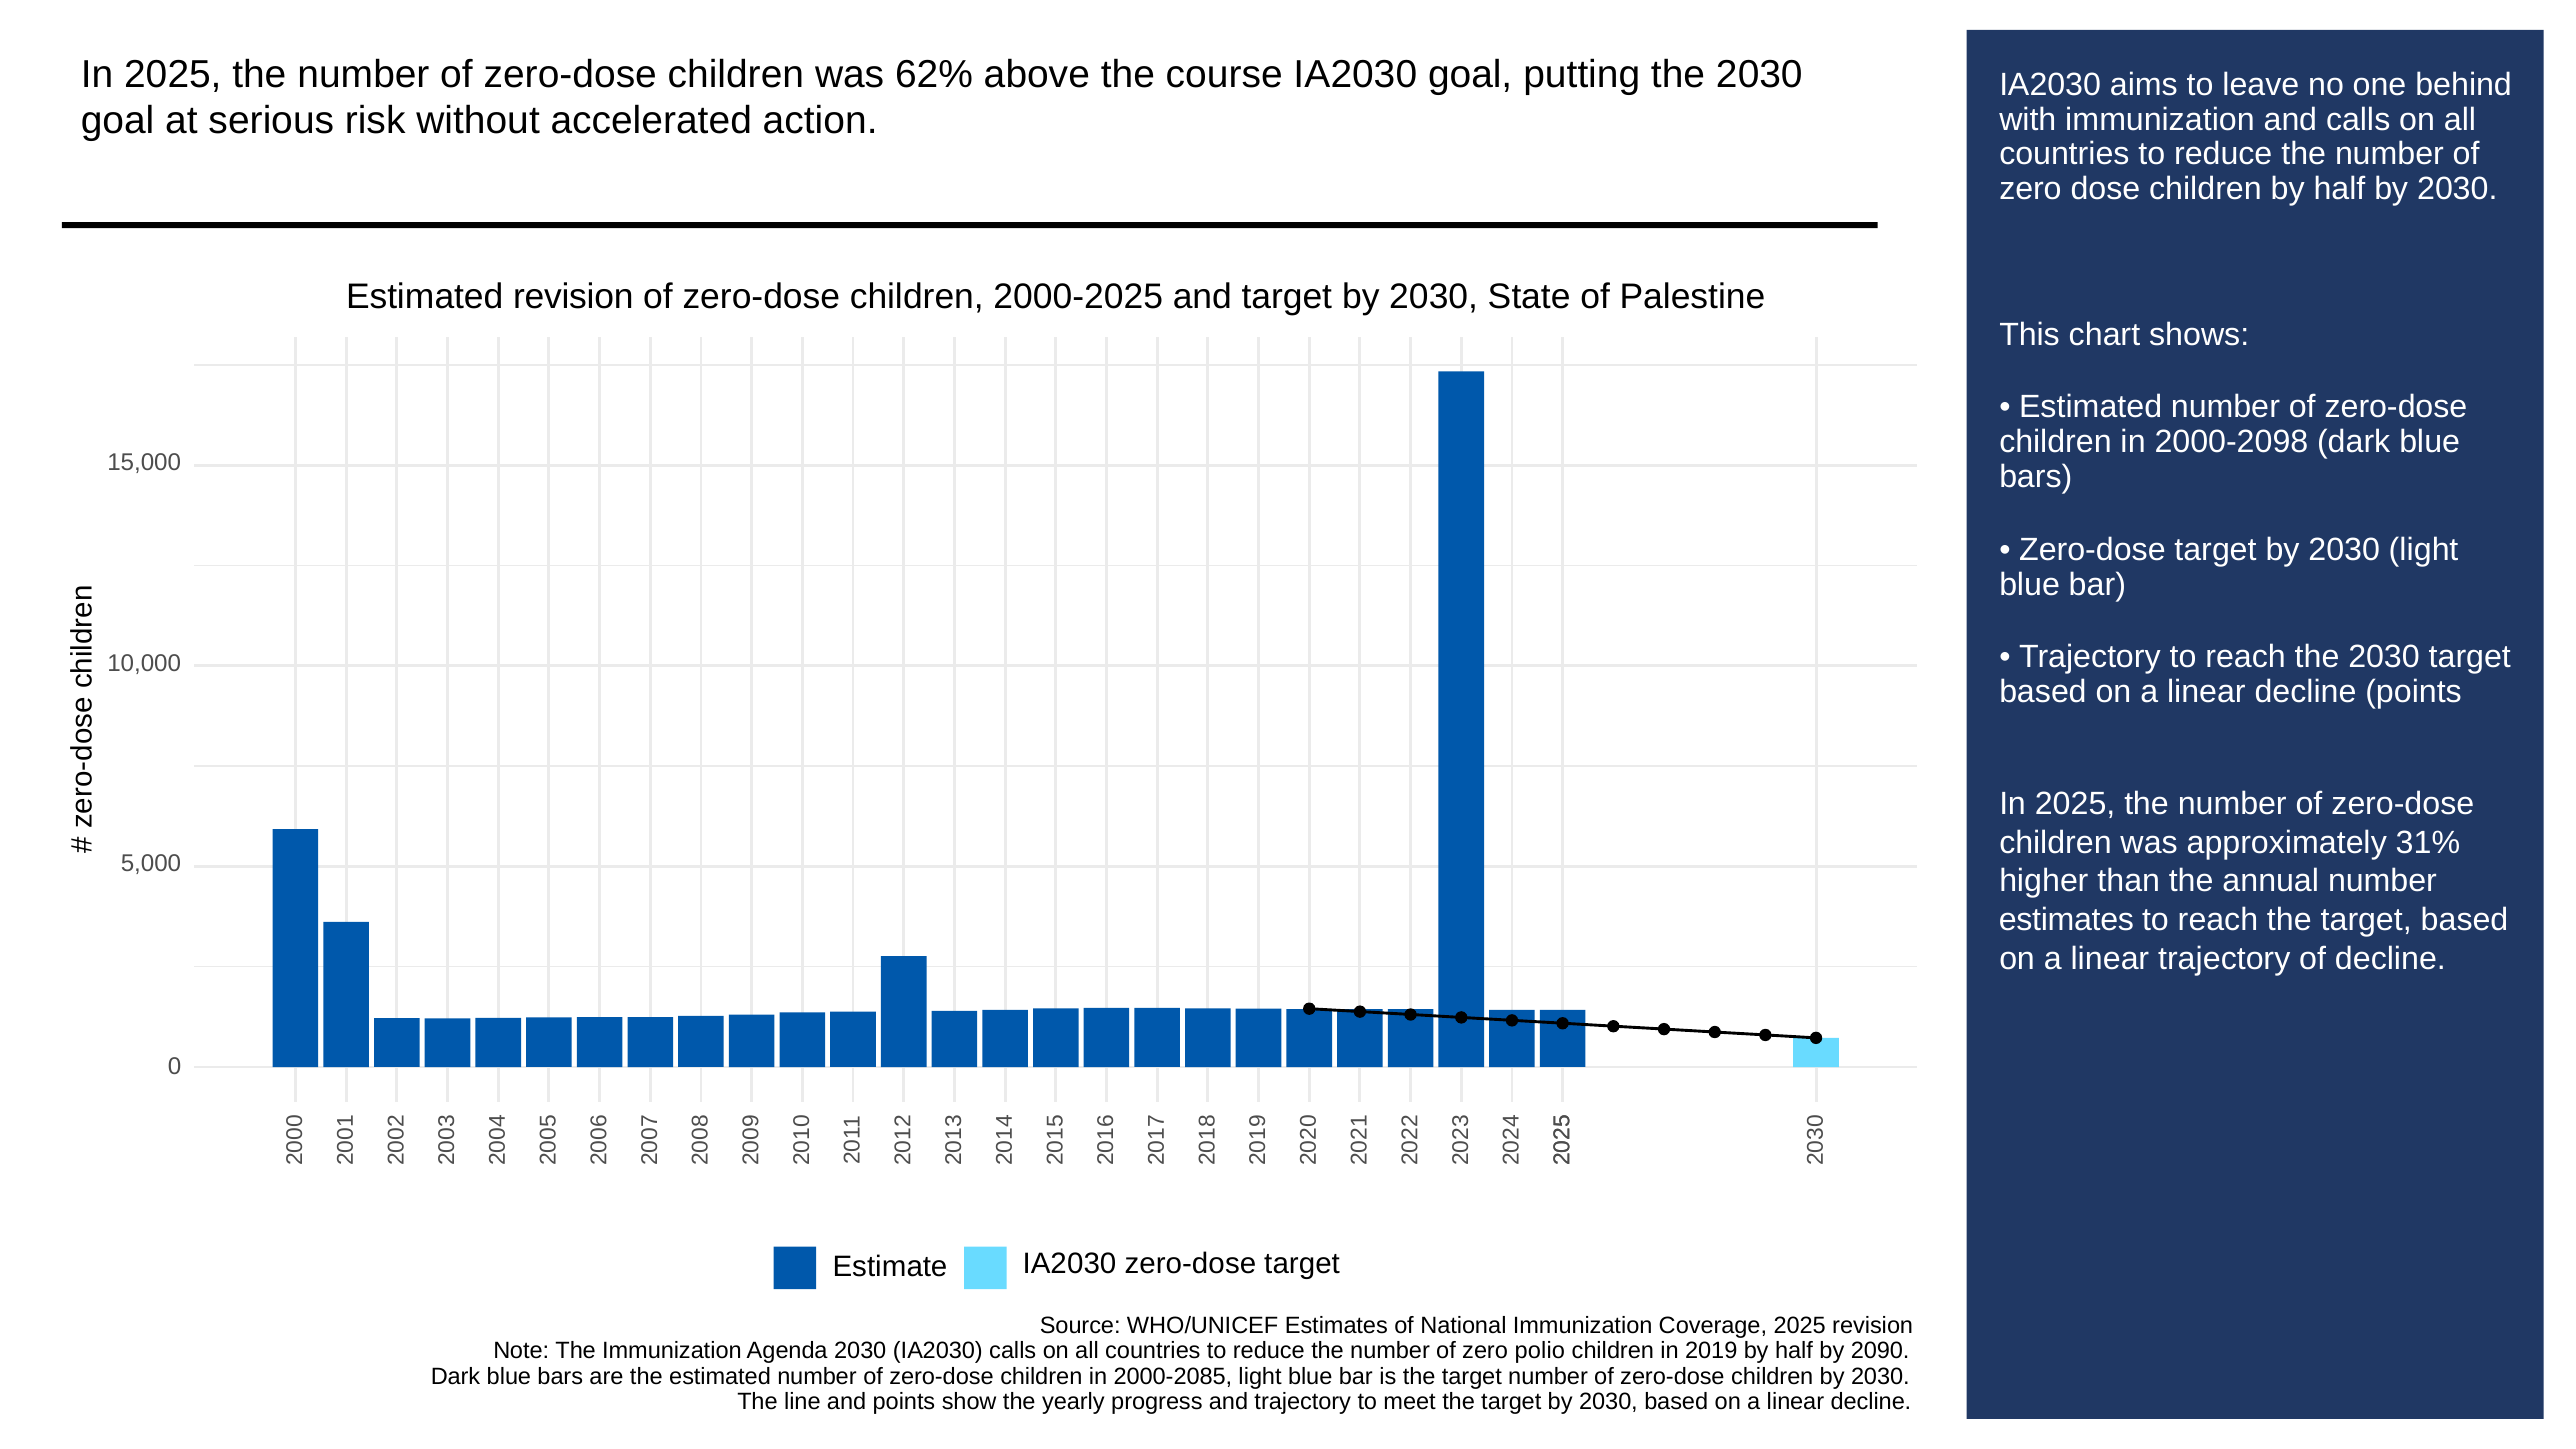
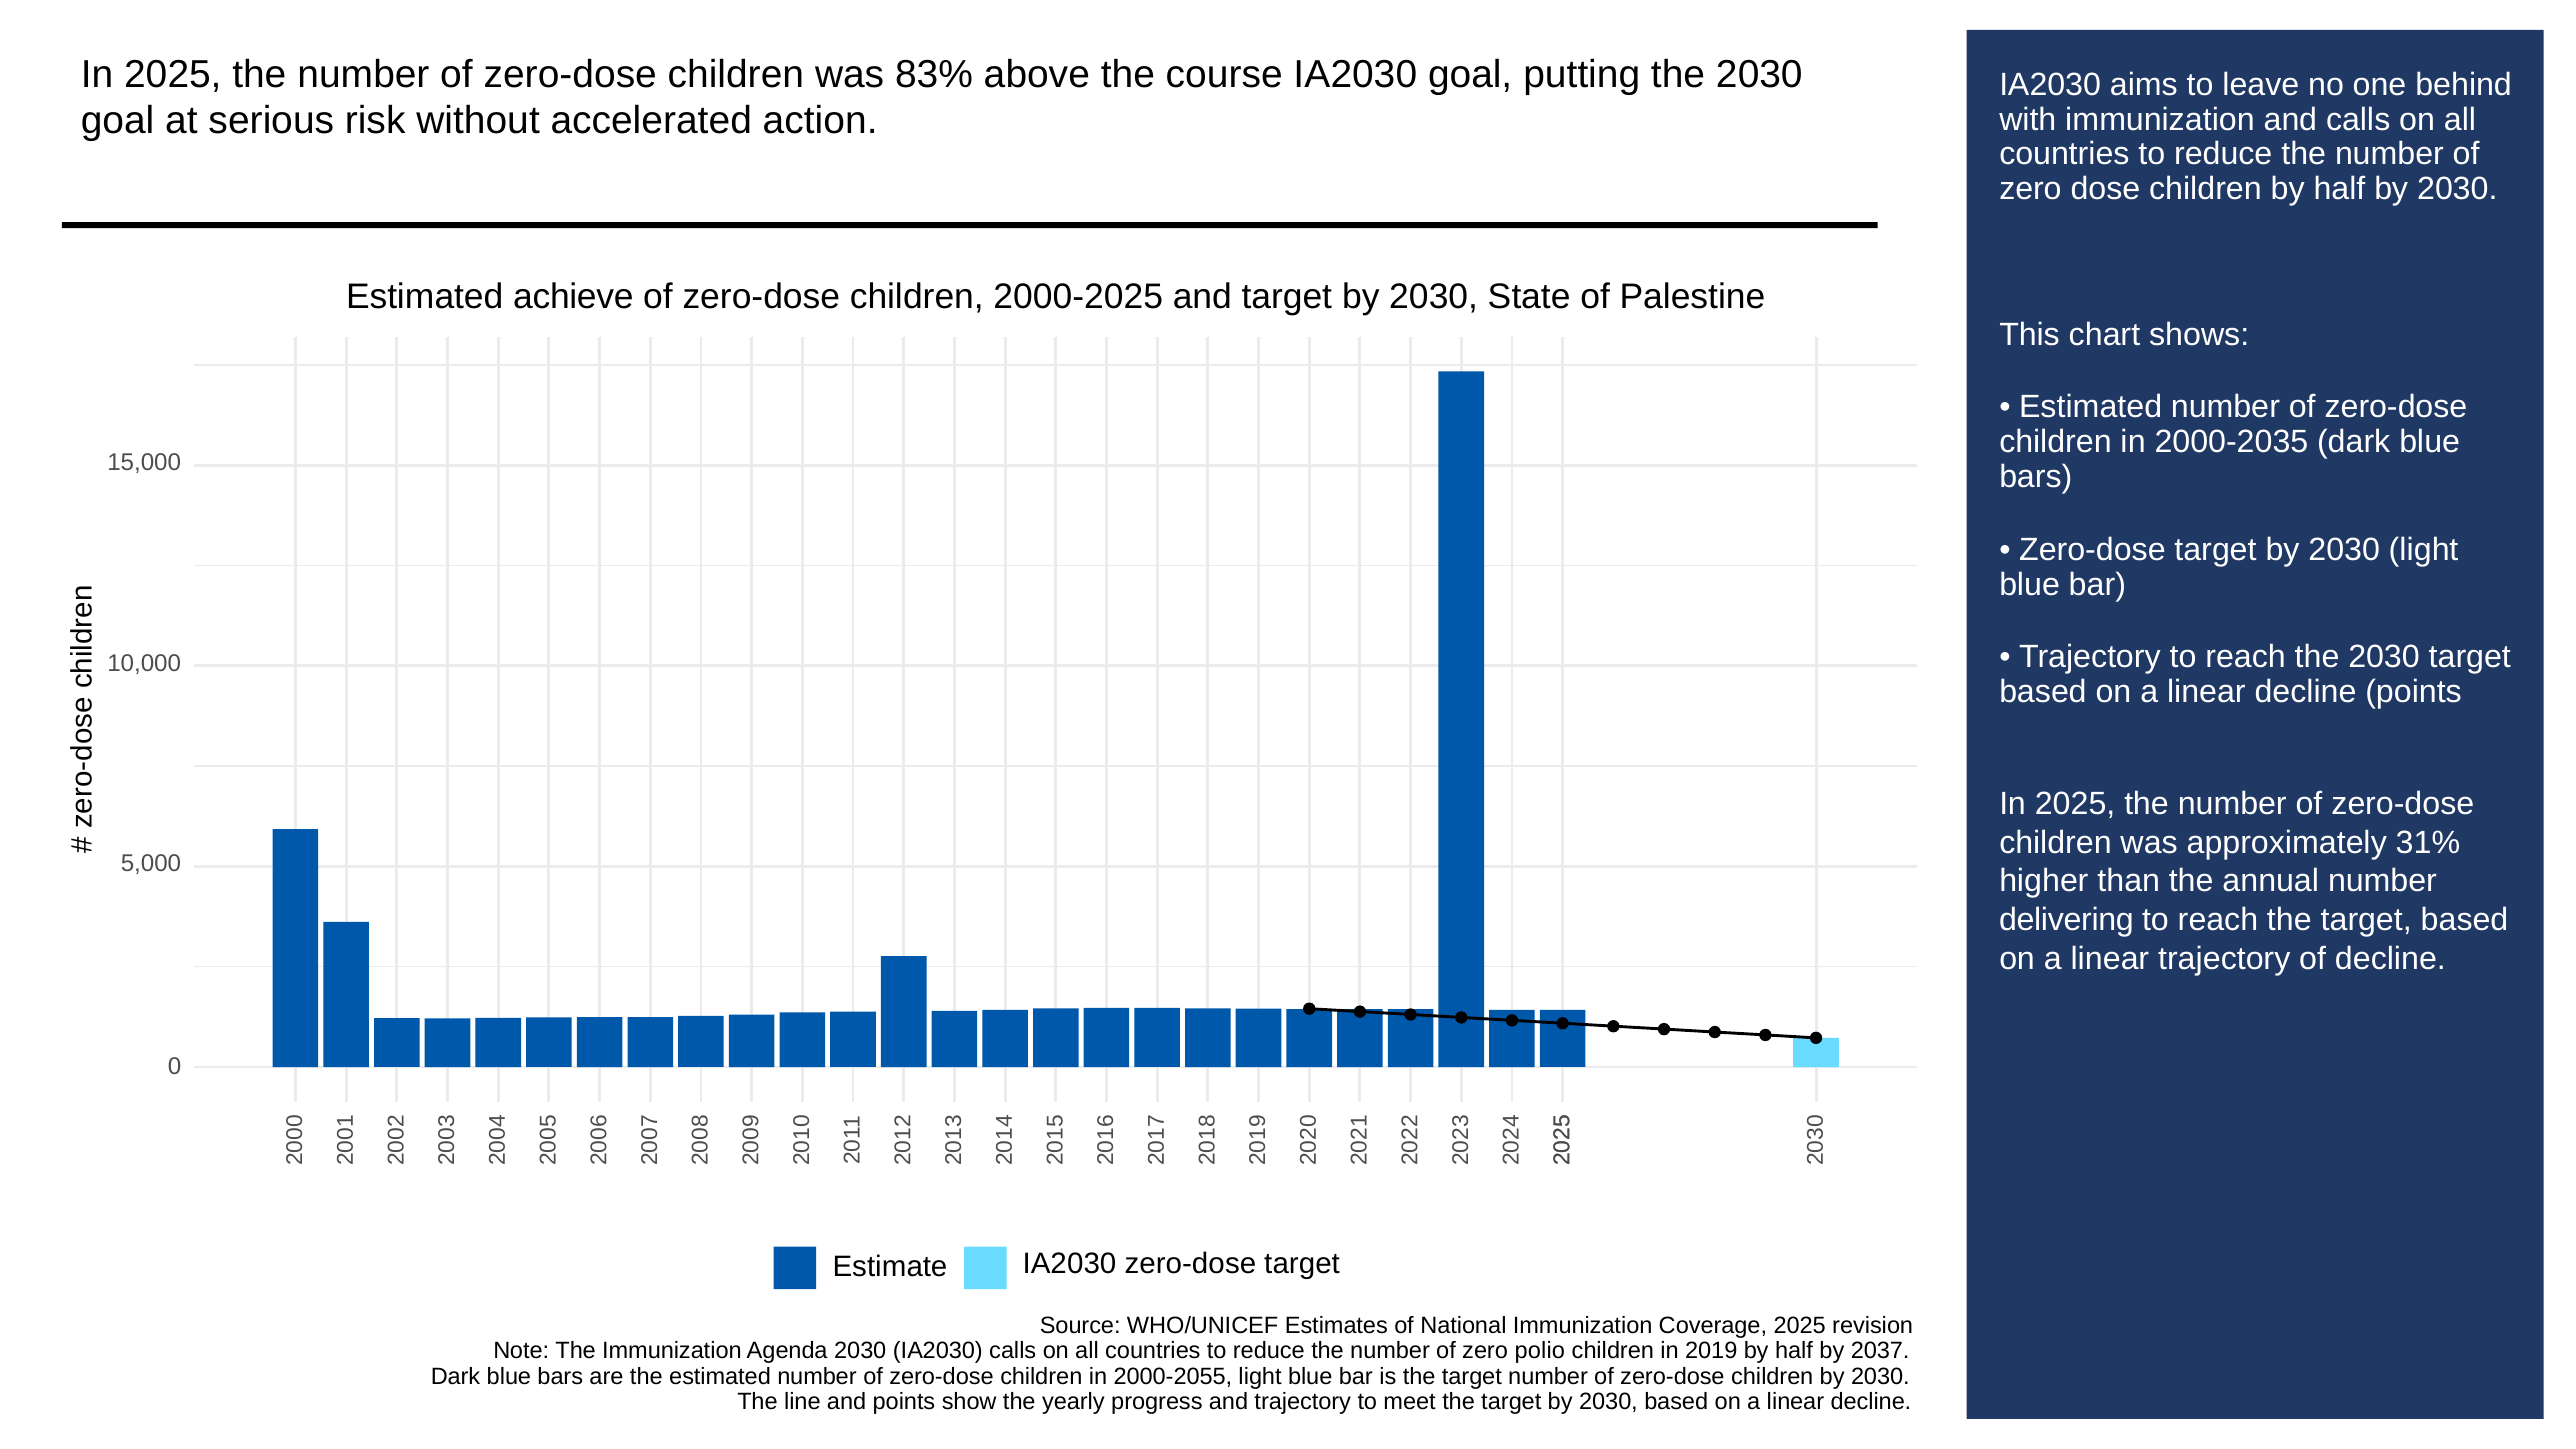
62%: 62% -> 83% (934, 74)
Estimated revision: revision -> achieve (573, 297)
2000-2098: 2000-2098 -> 2000-2035 (2231, 442)
estimates: estimates -> delivering (2066, 920)
2090: 2090 -> 2037 (1880, 1351)
2000-2085: 2000-2085 -> 2000-2055 (1173, 1377)
